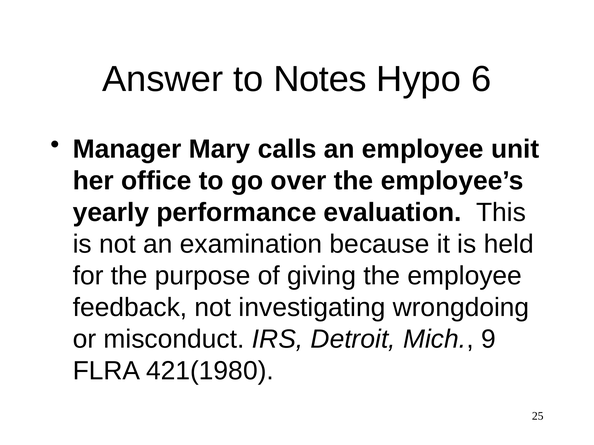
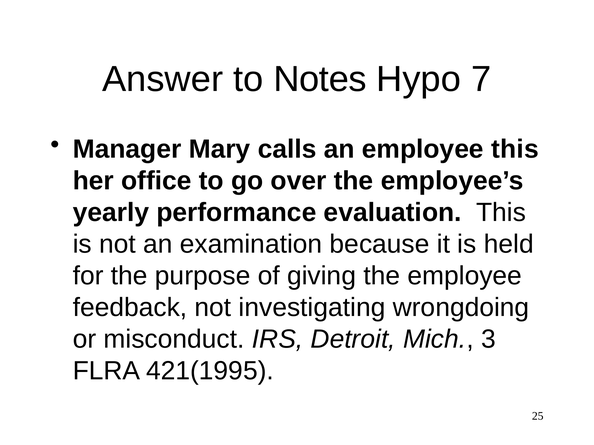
6: 6 -> 7 (481, 79)
employee unit: unit -> this (515, 149)
9: 9 -> 3 (488, 339)
421(1980: 421(1980 -> 421(1995 (210, 371)
